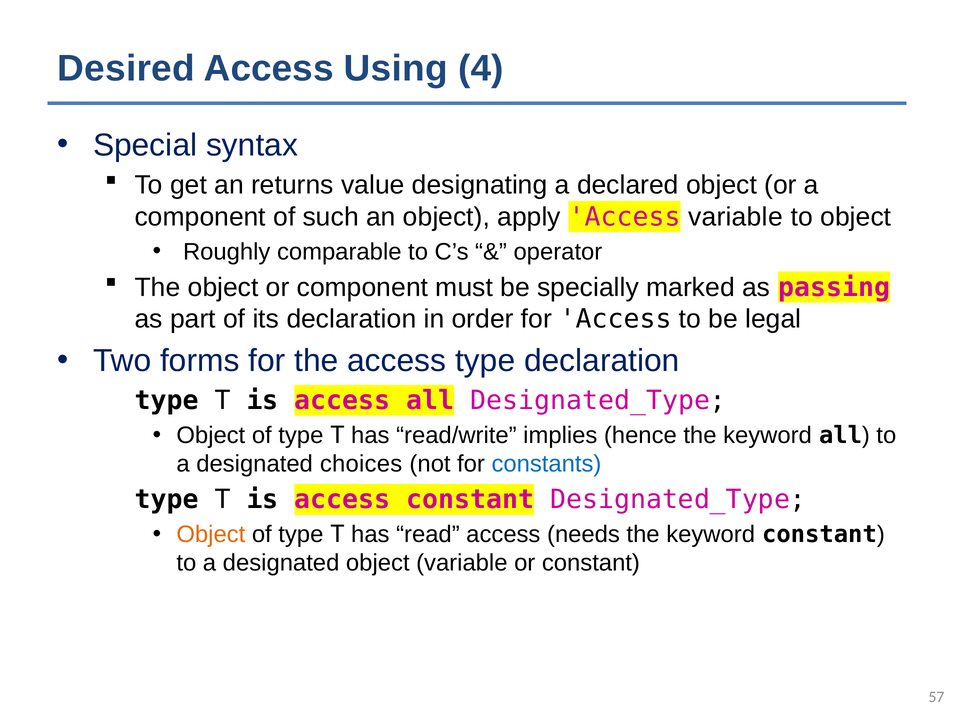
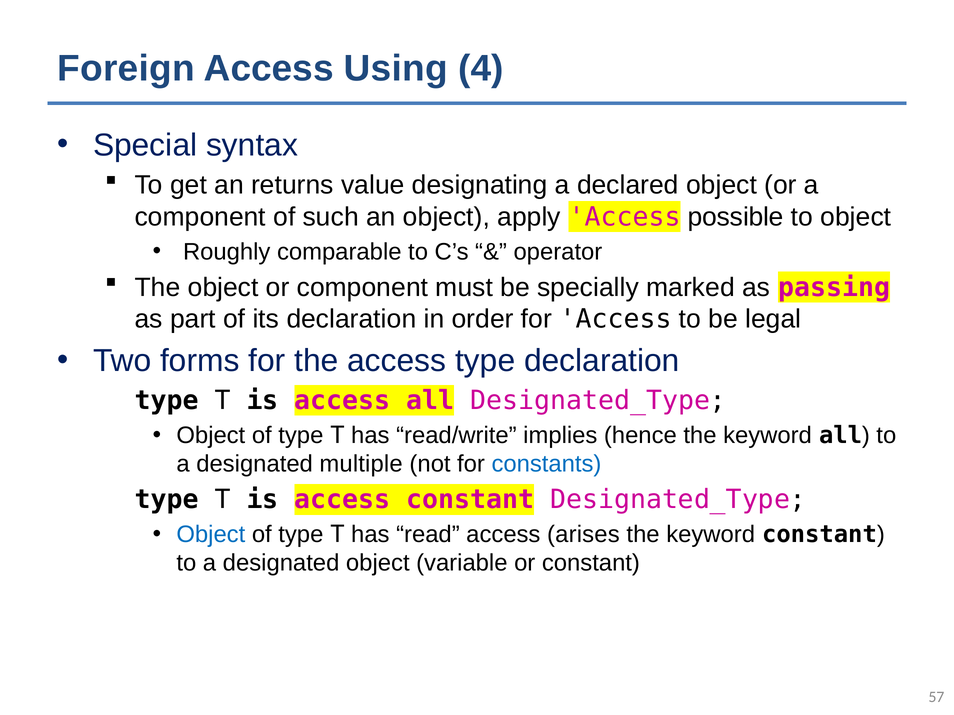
Desired: Desired -> Foreign (126, 69)
Access variable: variable -> possible (736, 217)
choices: choices -> multiple (361, 464)
Object colour: orange -> blue (211, 535)
needs: needs -> arises (583, 535)
